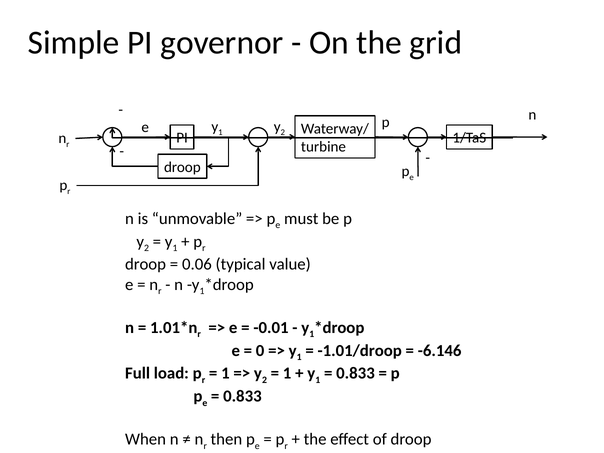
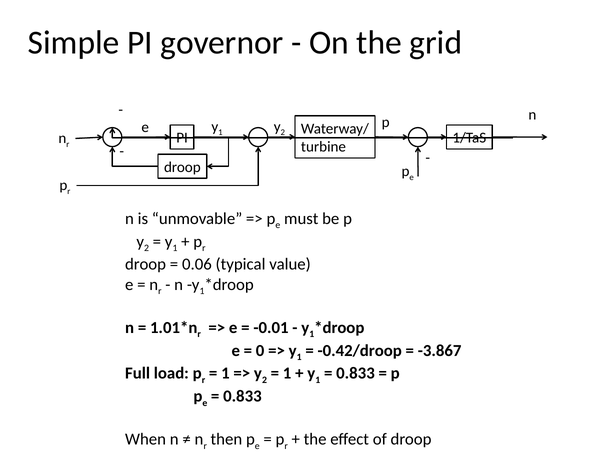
-1.01/droop: -1.01/droop -> -0.42/droop (360, 351)
-6.146: -6.146 -> -3.867 (440, 351)
